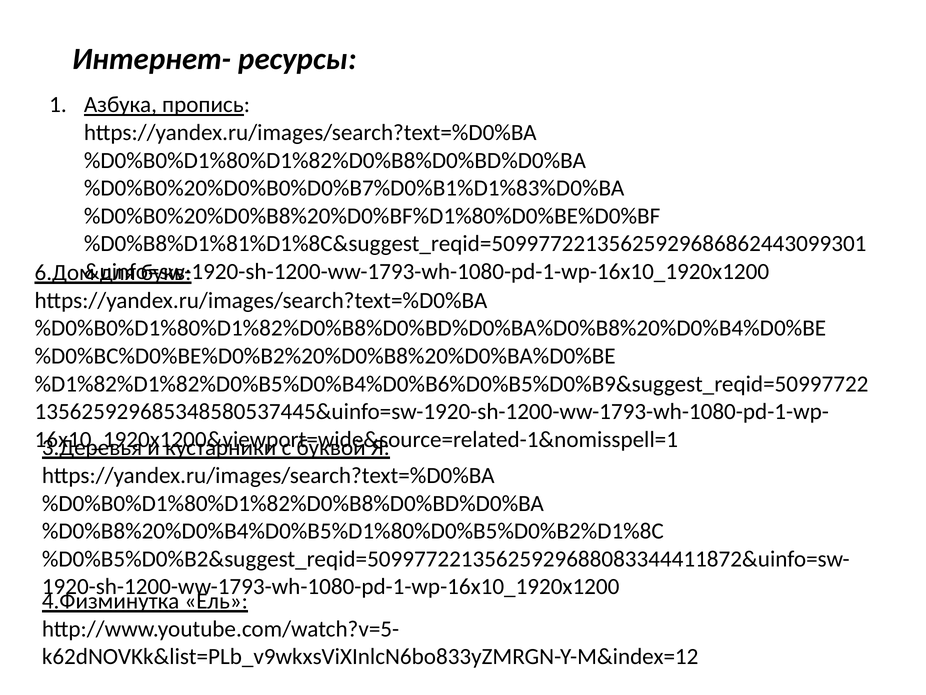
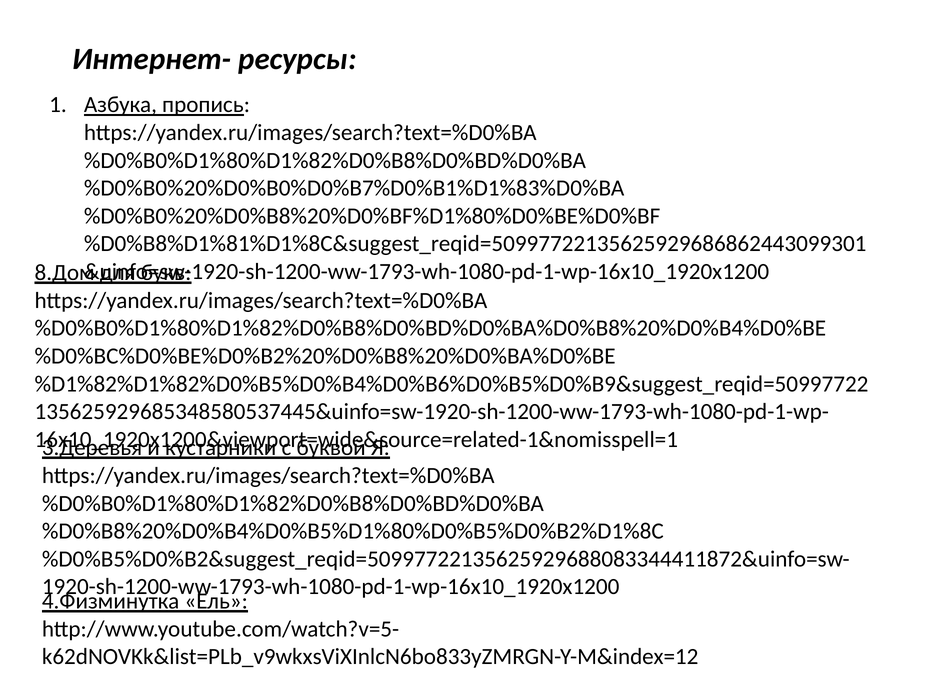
6.Дом: 6.Дом -> 8.Дом (65, 272)
